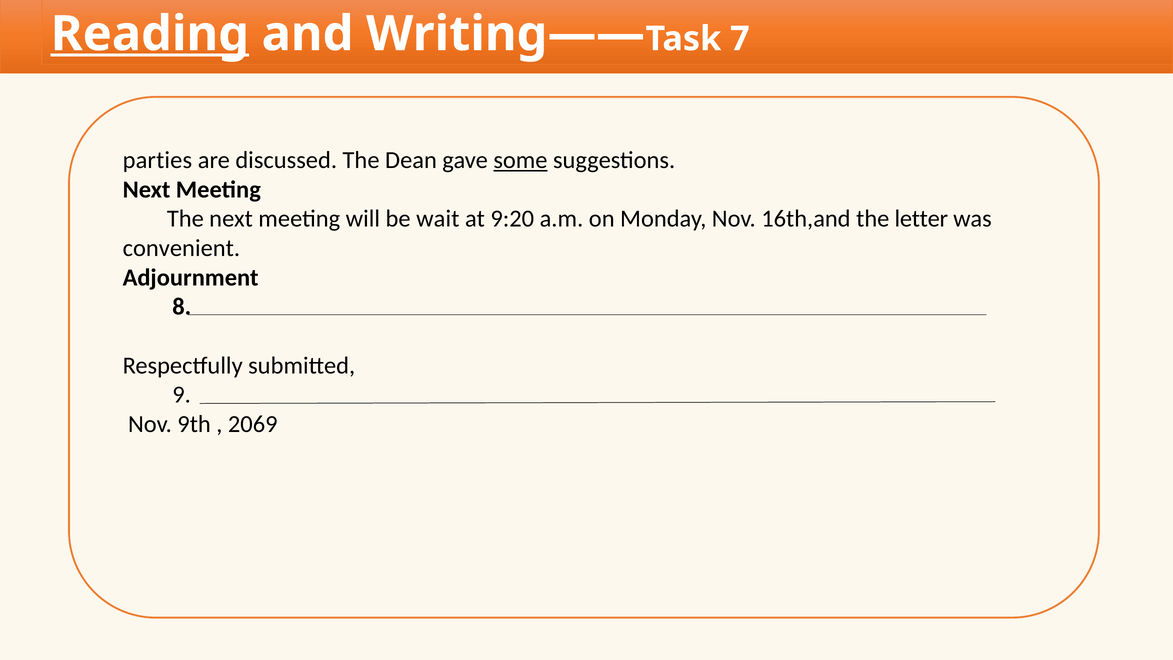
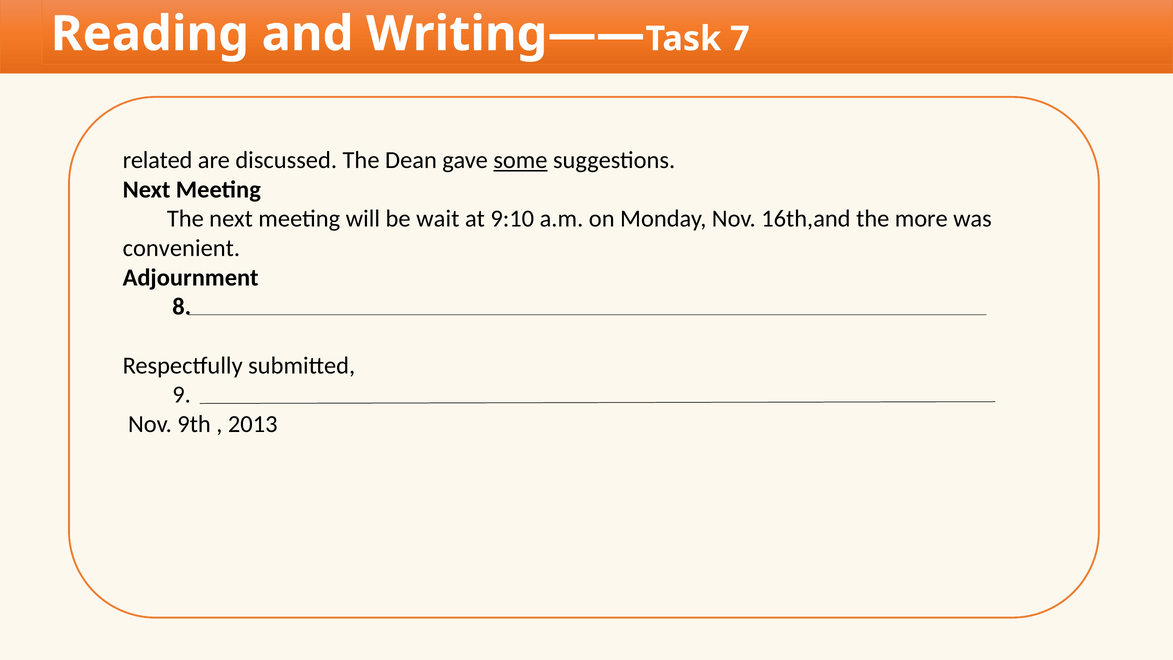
Reading underline: present -> none (150, 34)
parties: parties -> related (158, 160)
9:20: 9:20 -> 9:10 (512, 219)
letter: letter -> more (921, 219)
2069: 2069 -> 2013 (253, 424)
